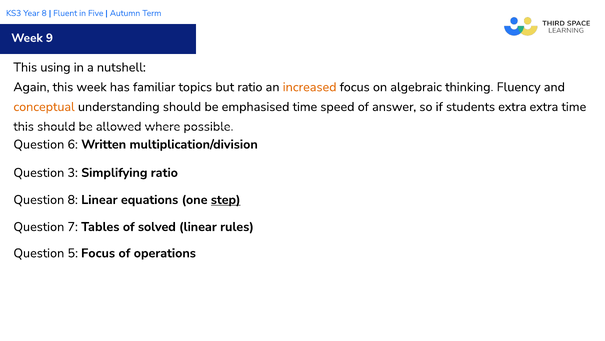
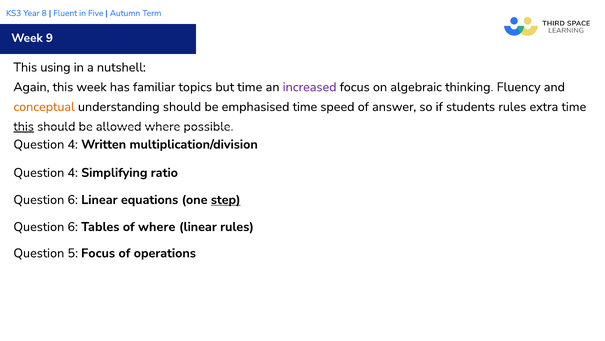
but ratio: ratio -> time (250, 87)
increased colour: orange -> purple (310, 87)
students extra: extra -> rules (512, 107)
this underline: none -> present (24, 126)
6: 6 -> 4 (73, 144)
3: 3 -> 4 (73, 172)
8: 8 -> 6 (73, 199)
7: 7 -> 6 (73, 226)
of solved: solved -> where (157, 226)
